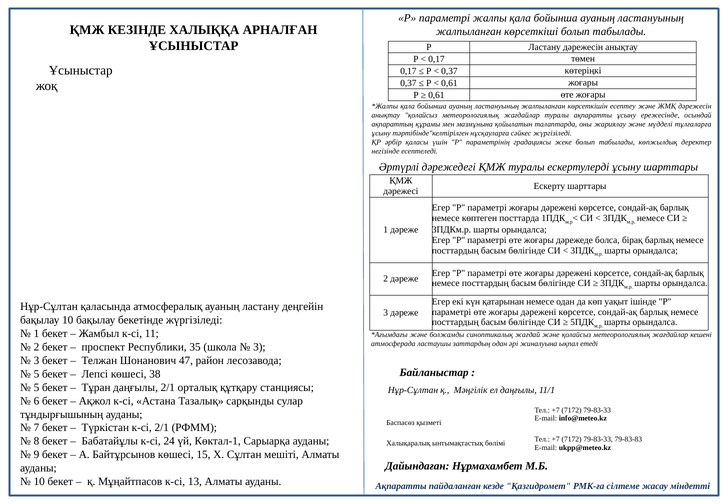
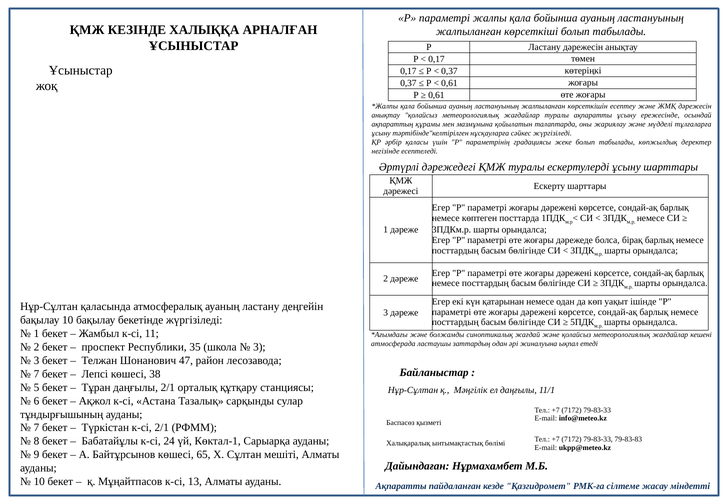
5: 5 -> 7 (36, 374)
15: 15 -> 65 (204, 455)
